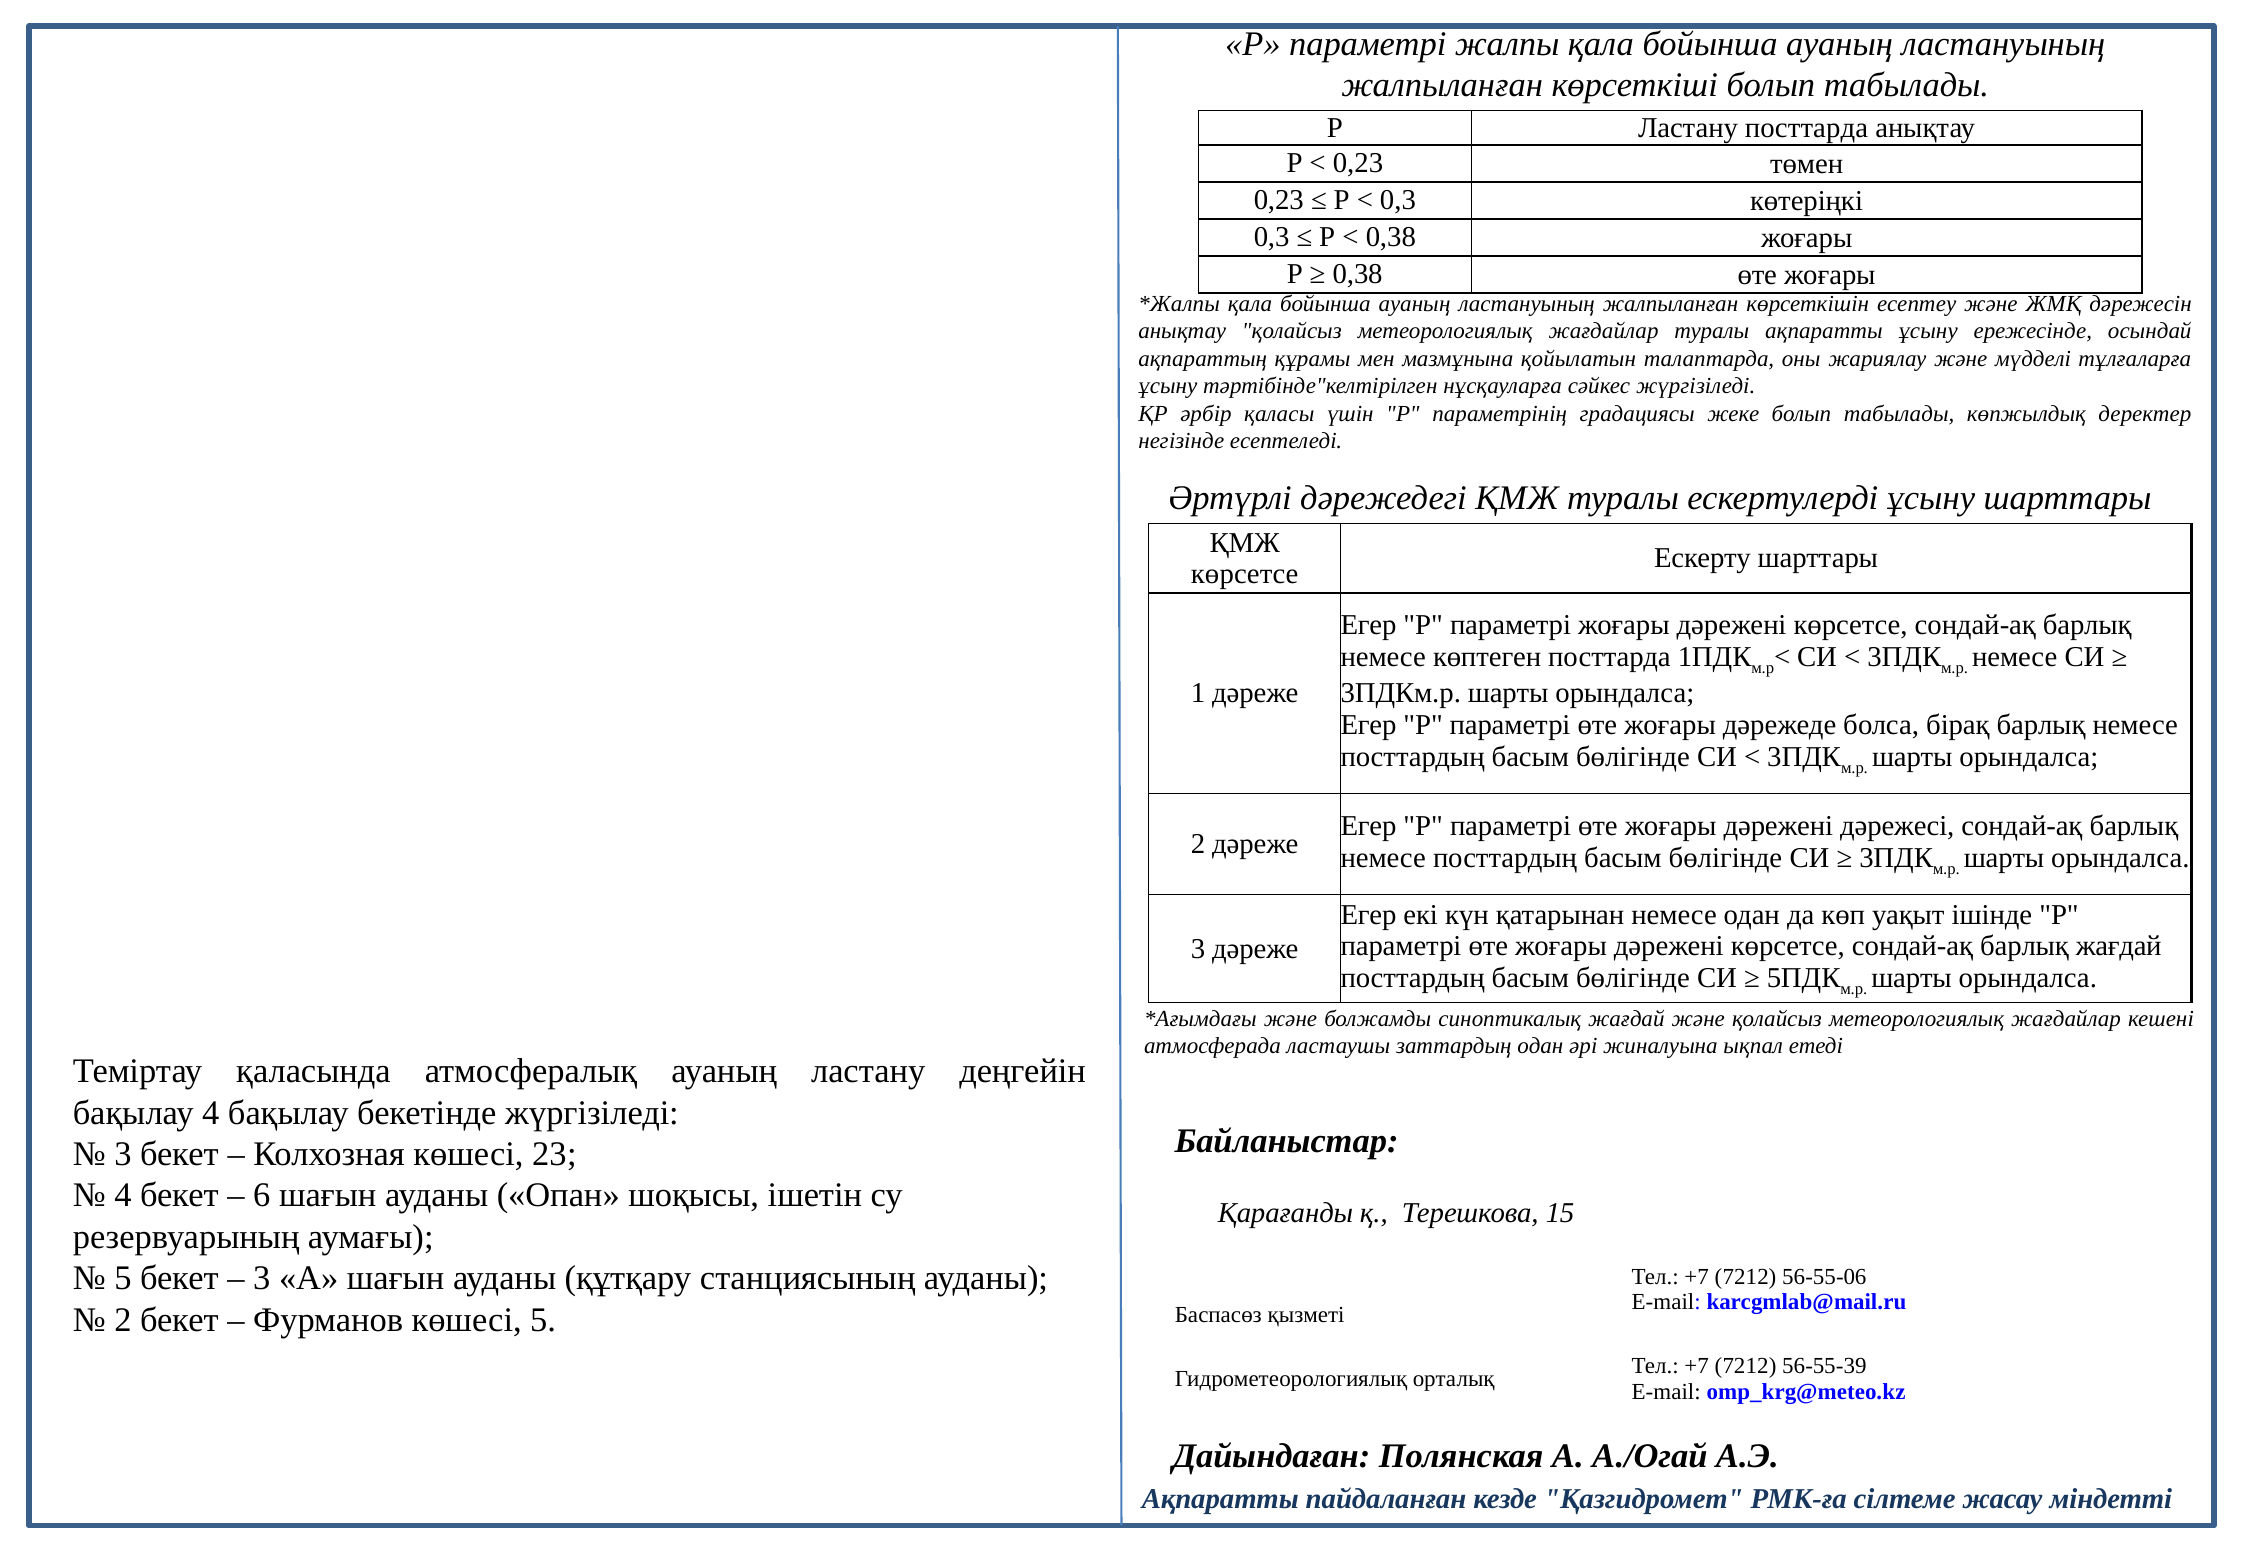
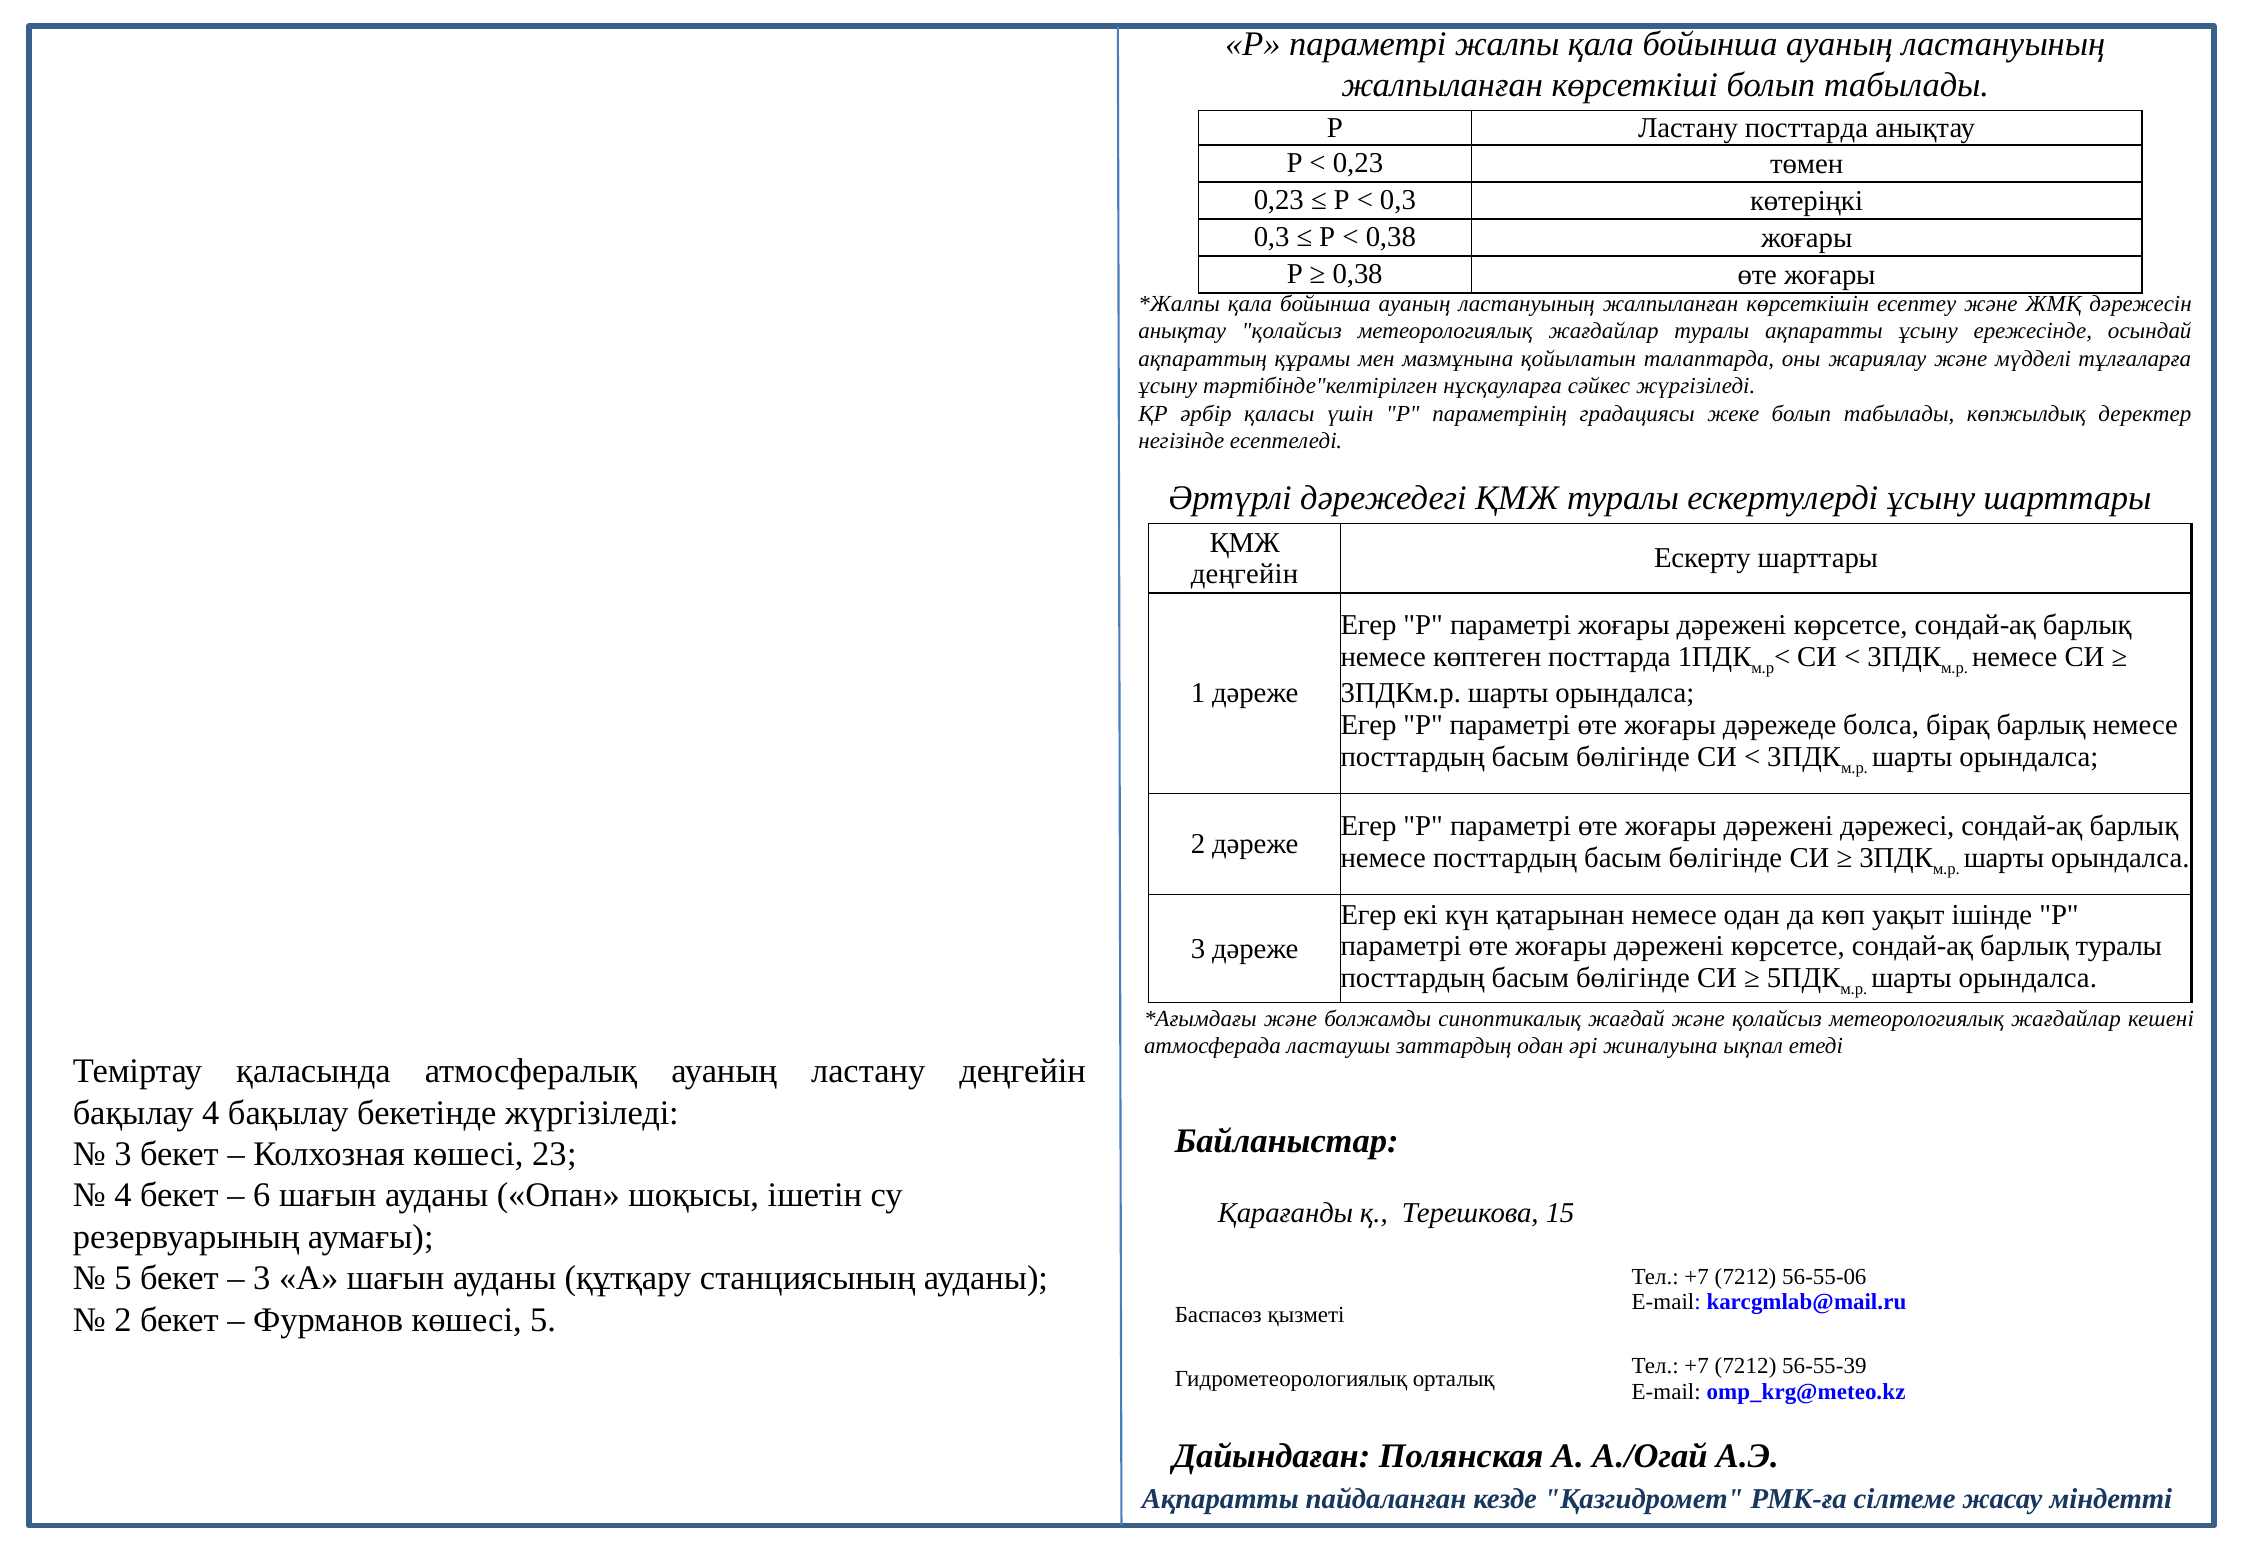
көрсетсе: көрсетсе -> деңгейін (1245, 575)
барлық жағдай: жағдай -> туралы (2119, 947)
